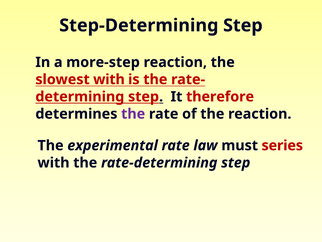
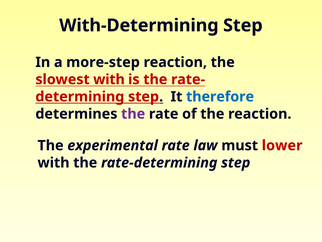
Step-Determining: Step-Determining -> With-Determining (139, 25)
therefore colour: red -> blue (220, 96)
series: series -> lower (282, 145)
